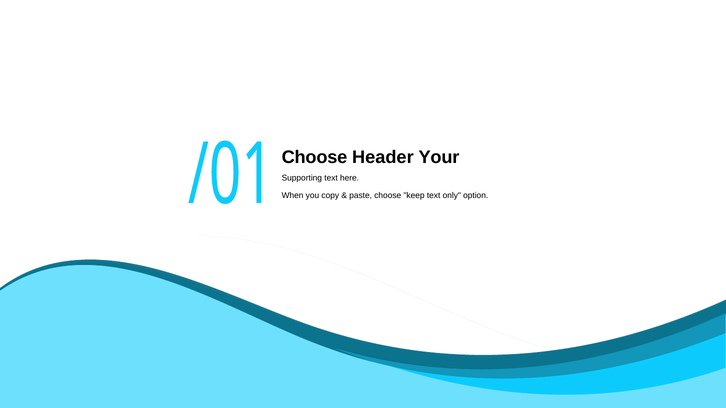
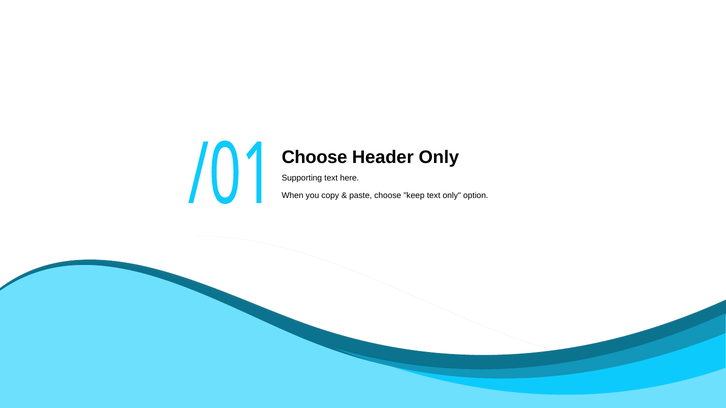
Header Your: Your -> Only (439, 157)
